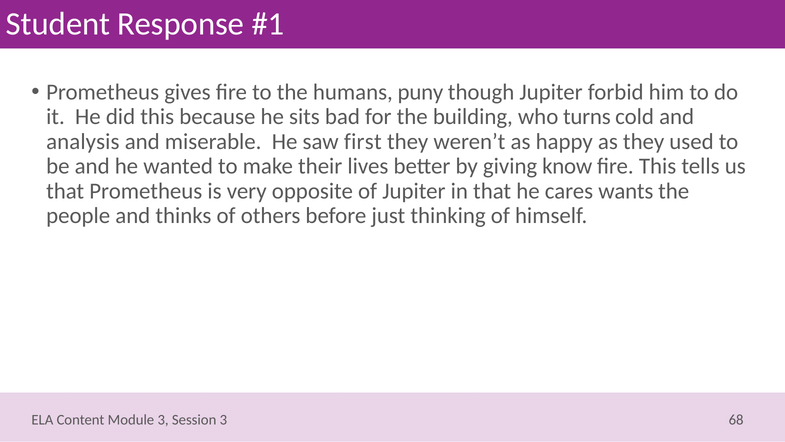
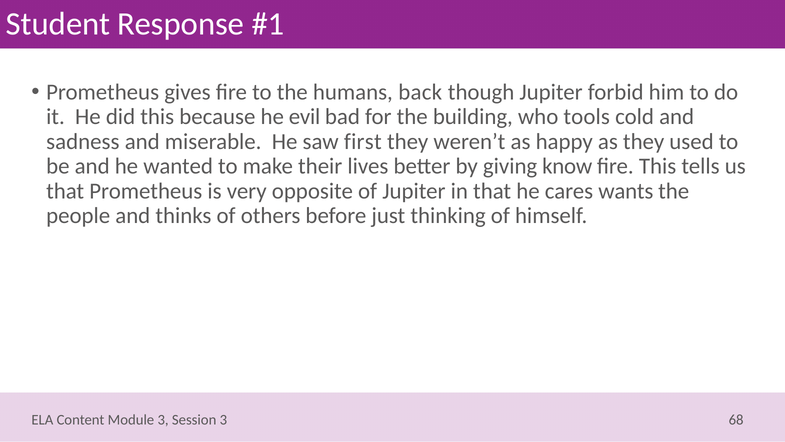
puny: puny -> back (420, 92)
sits: sits -> evil (305, 117)
turns: turns -> tools (587, 117)
analysis: analysis -> sadness (83, 141)
